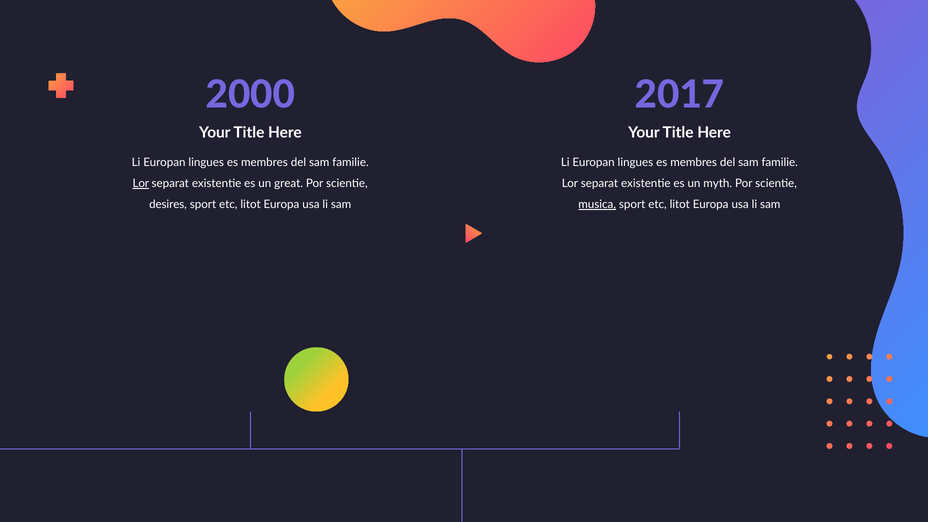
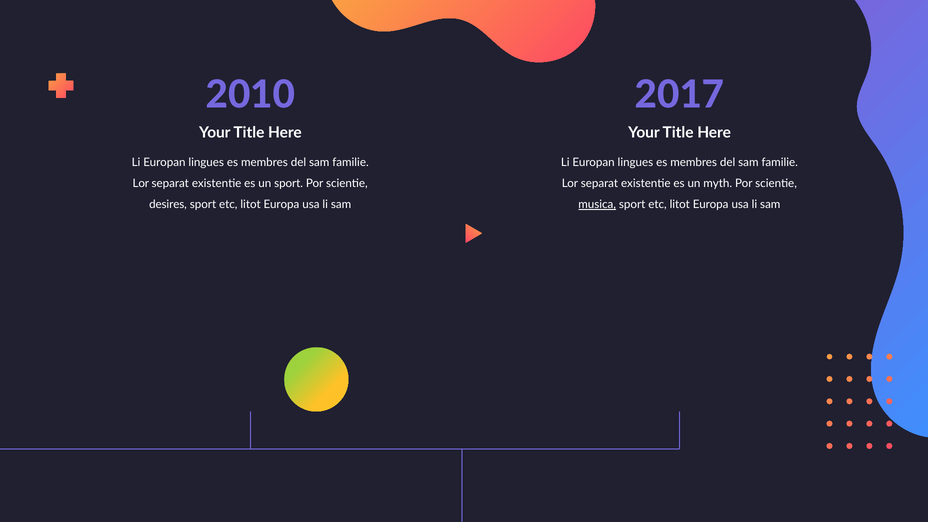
2000: 2000 -> 2010 (250, 95)
Lor underline: present -> none (141, 184)
un great: great -> sport (289, 184)
